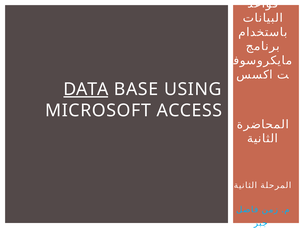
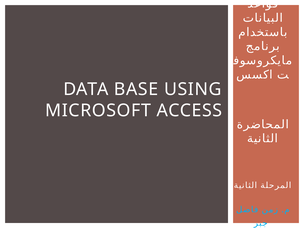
DATA underline: present -> none (86, 89)
